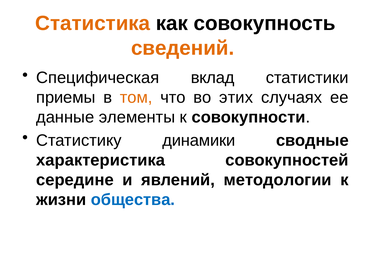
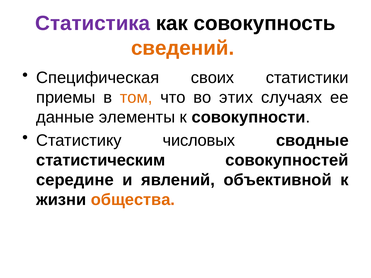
Статистика colour: orange -> purple (93, 23)
вклад: вклад -> своих (213, 78)
динамики: динамики -> числовых (199, 141)
характеристика: характеристика -> статистическим (101, 160)
методологии: методологии -> объективной (278, 180)
общества colour: blue -> orange (133, 200)
